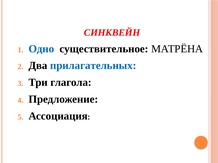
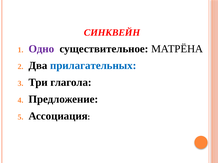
Одно colour: blue -> purple (41, 49)
